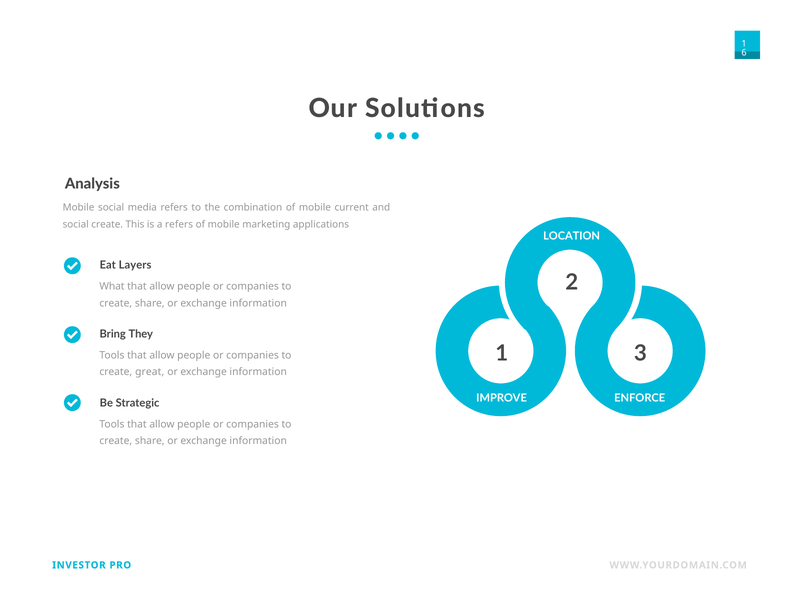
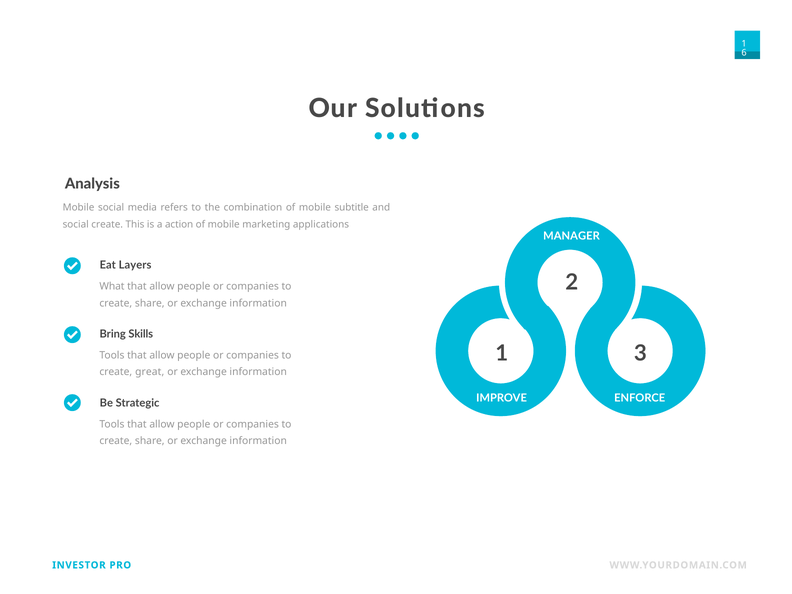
current: current -> subtitle (352, 208)
a refers: refers -> action (179, 224)
LOCATION: LOCATION -> MANAGER (572, 236)
They: They -> Skills (141, 334)
